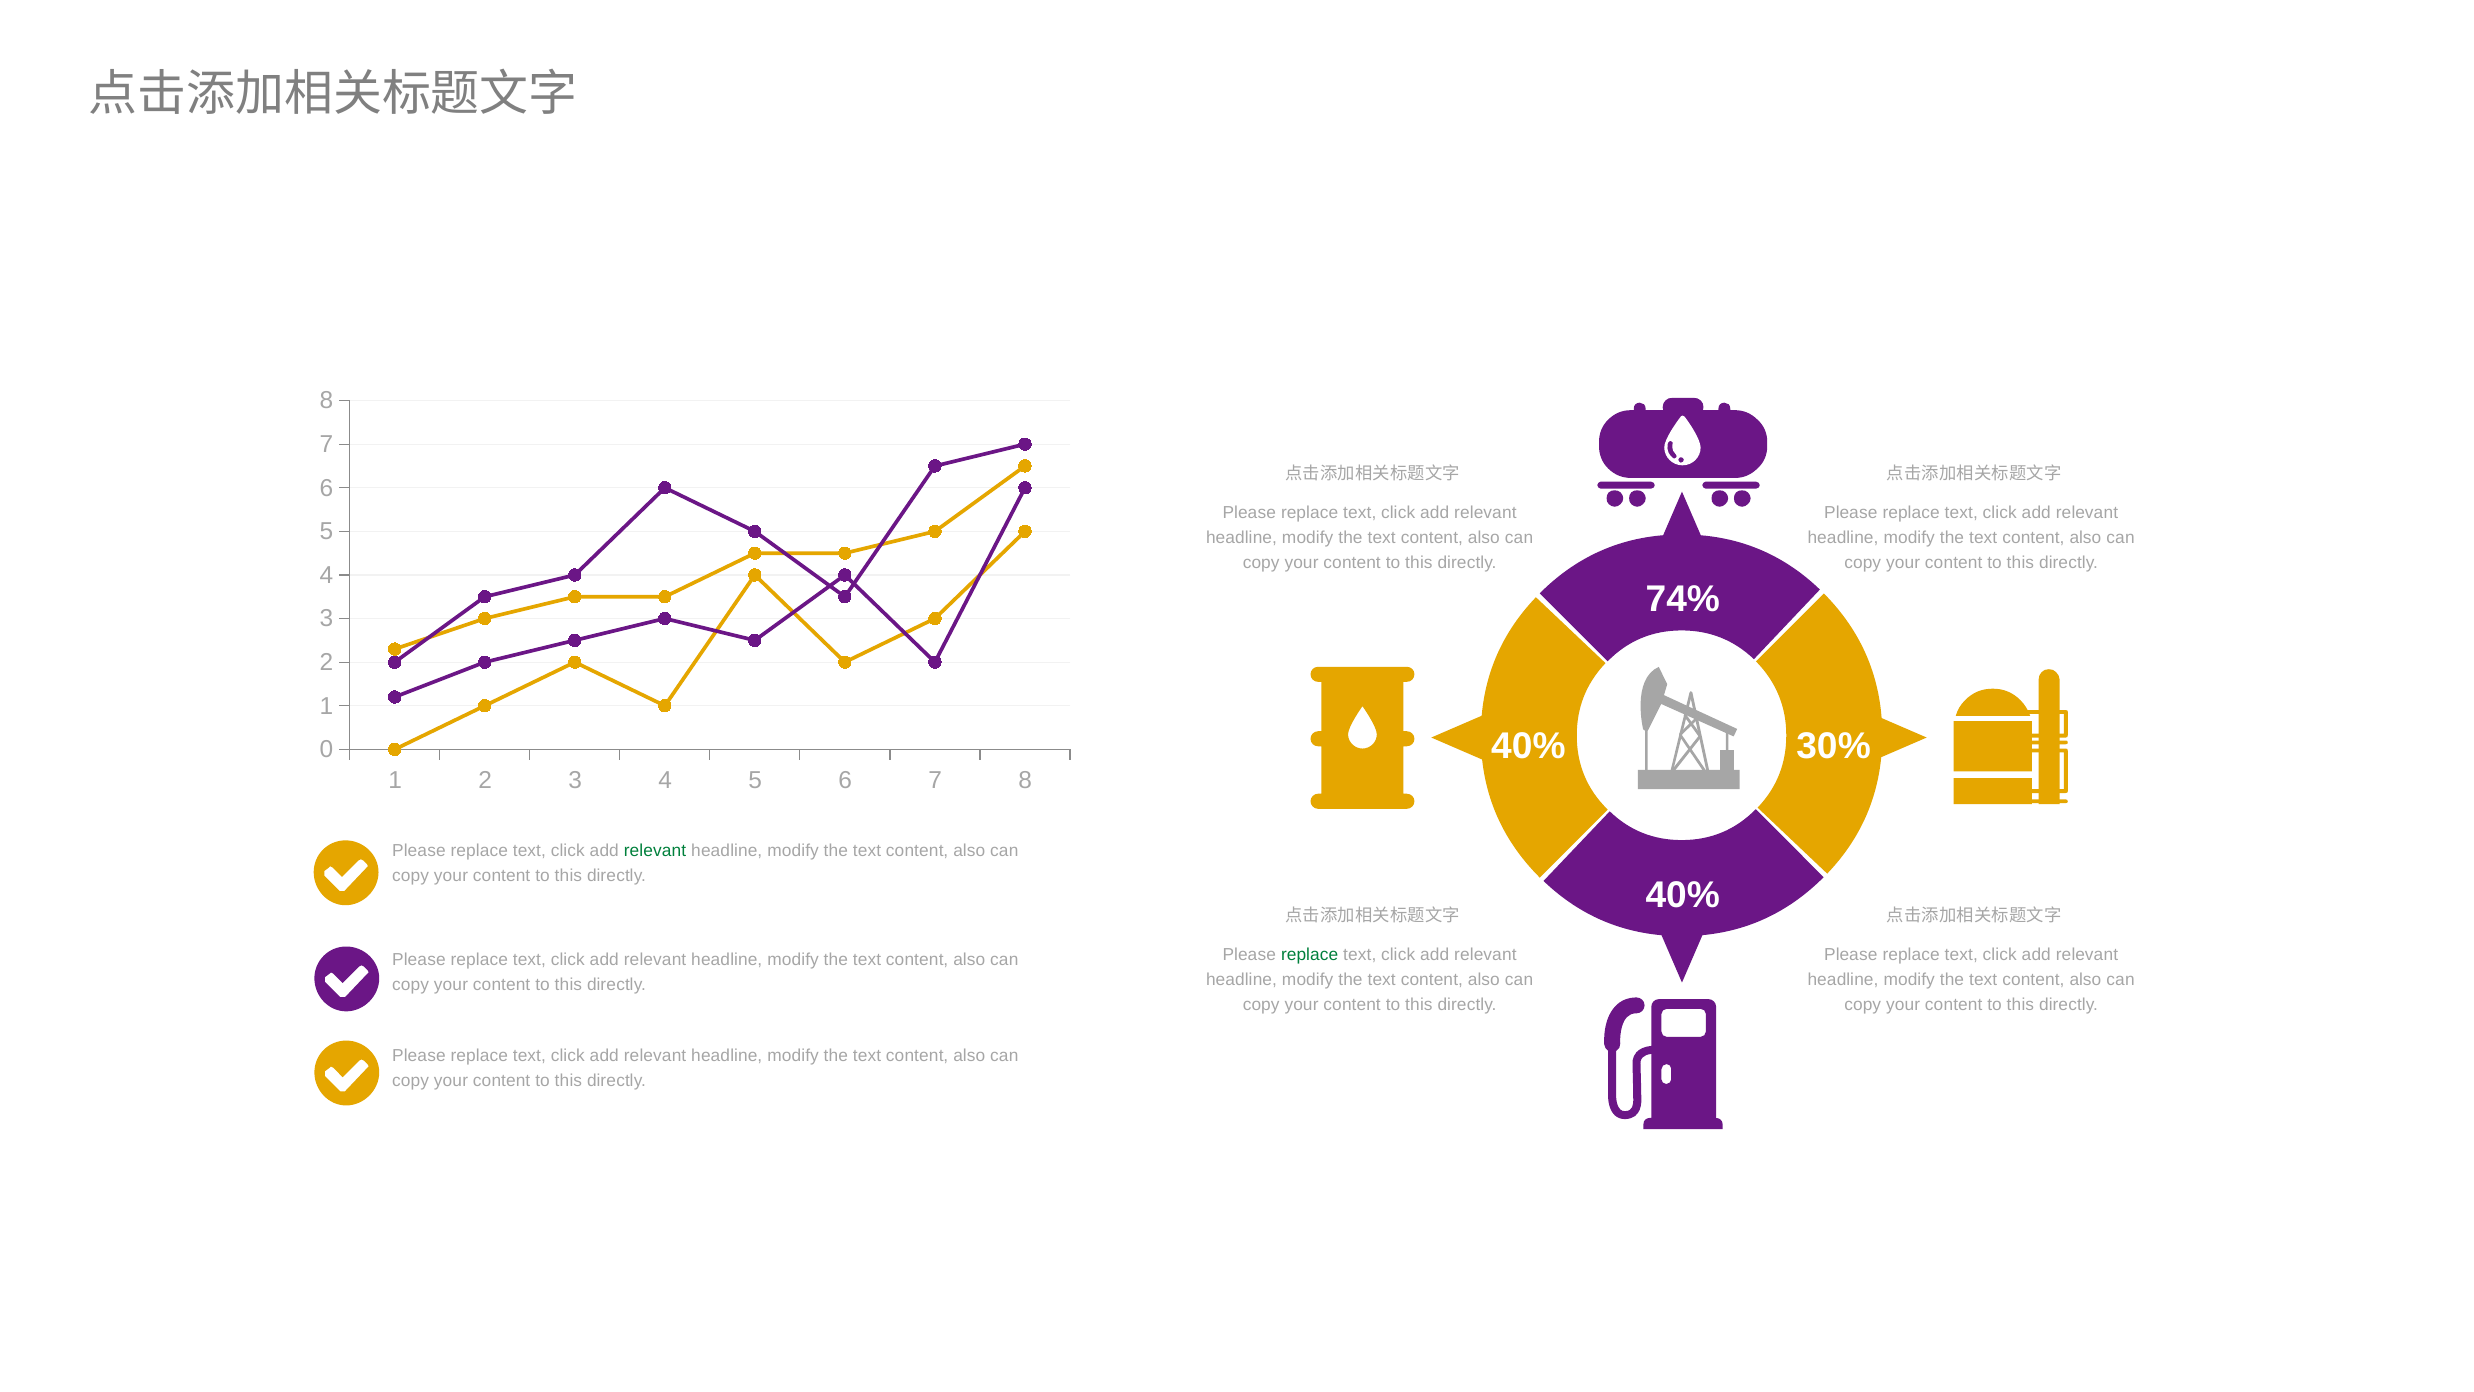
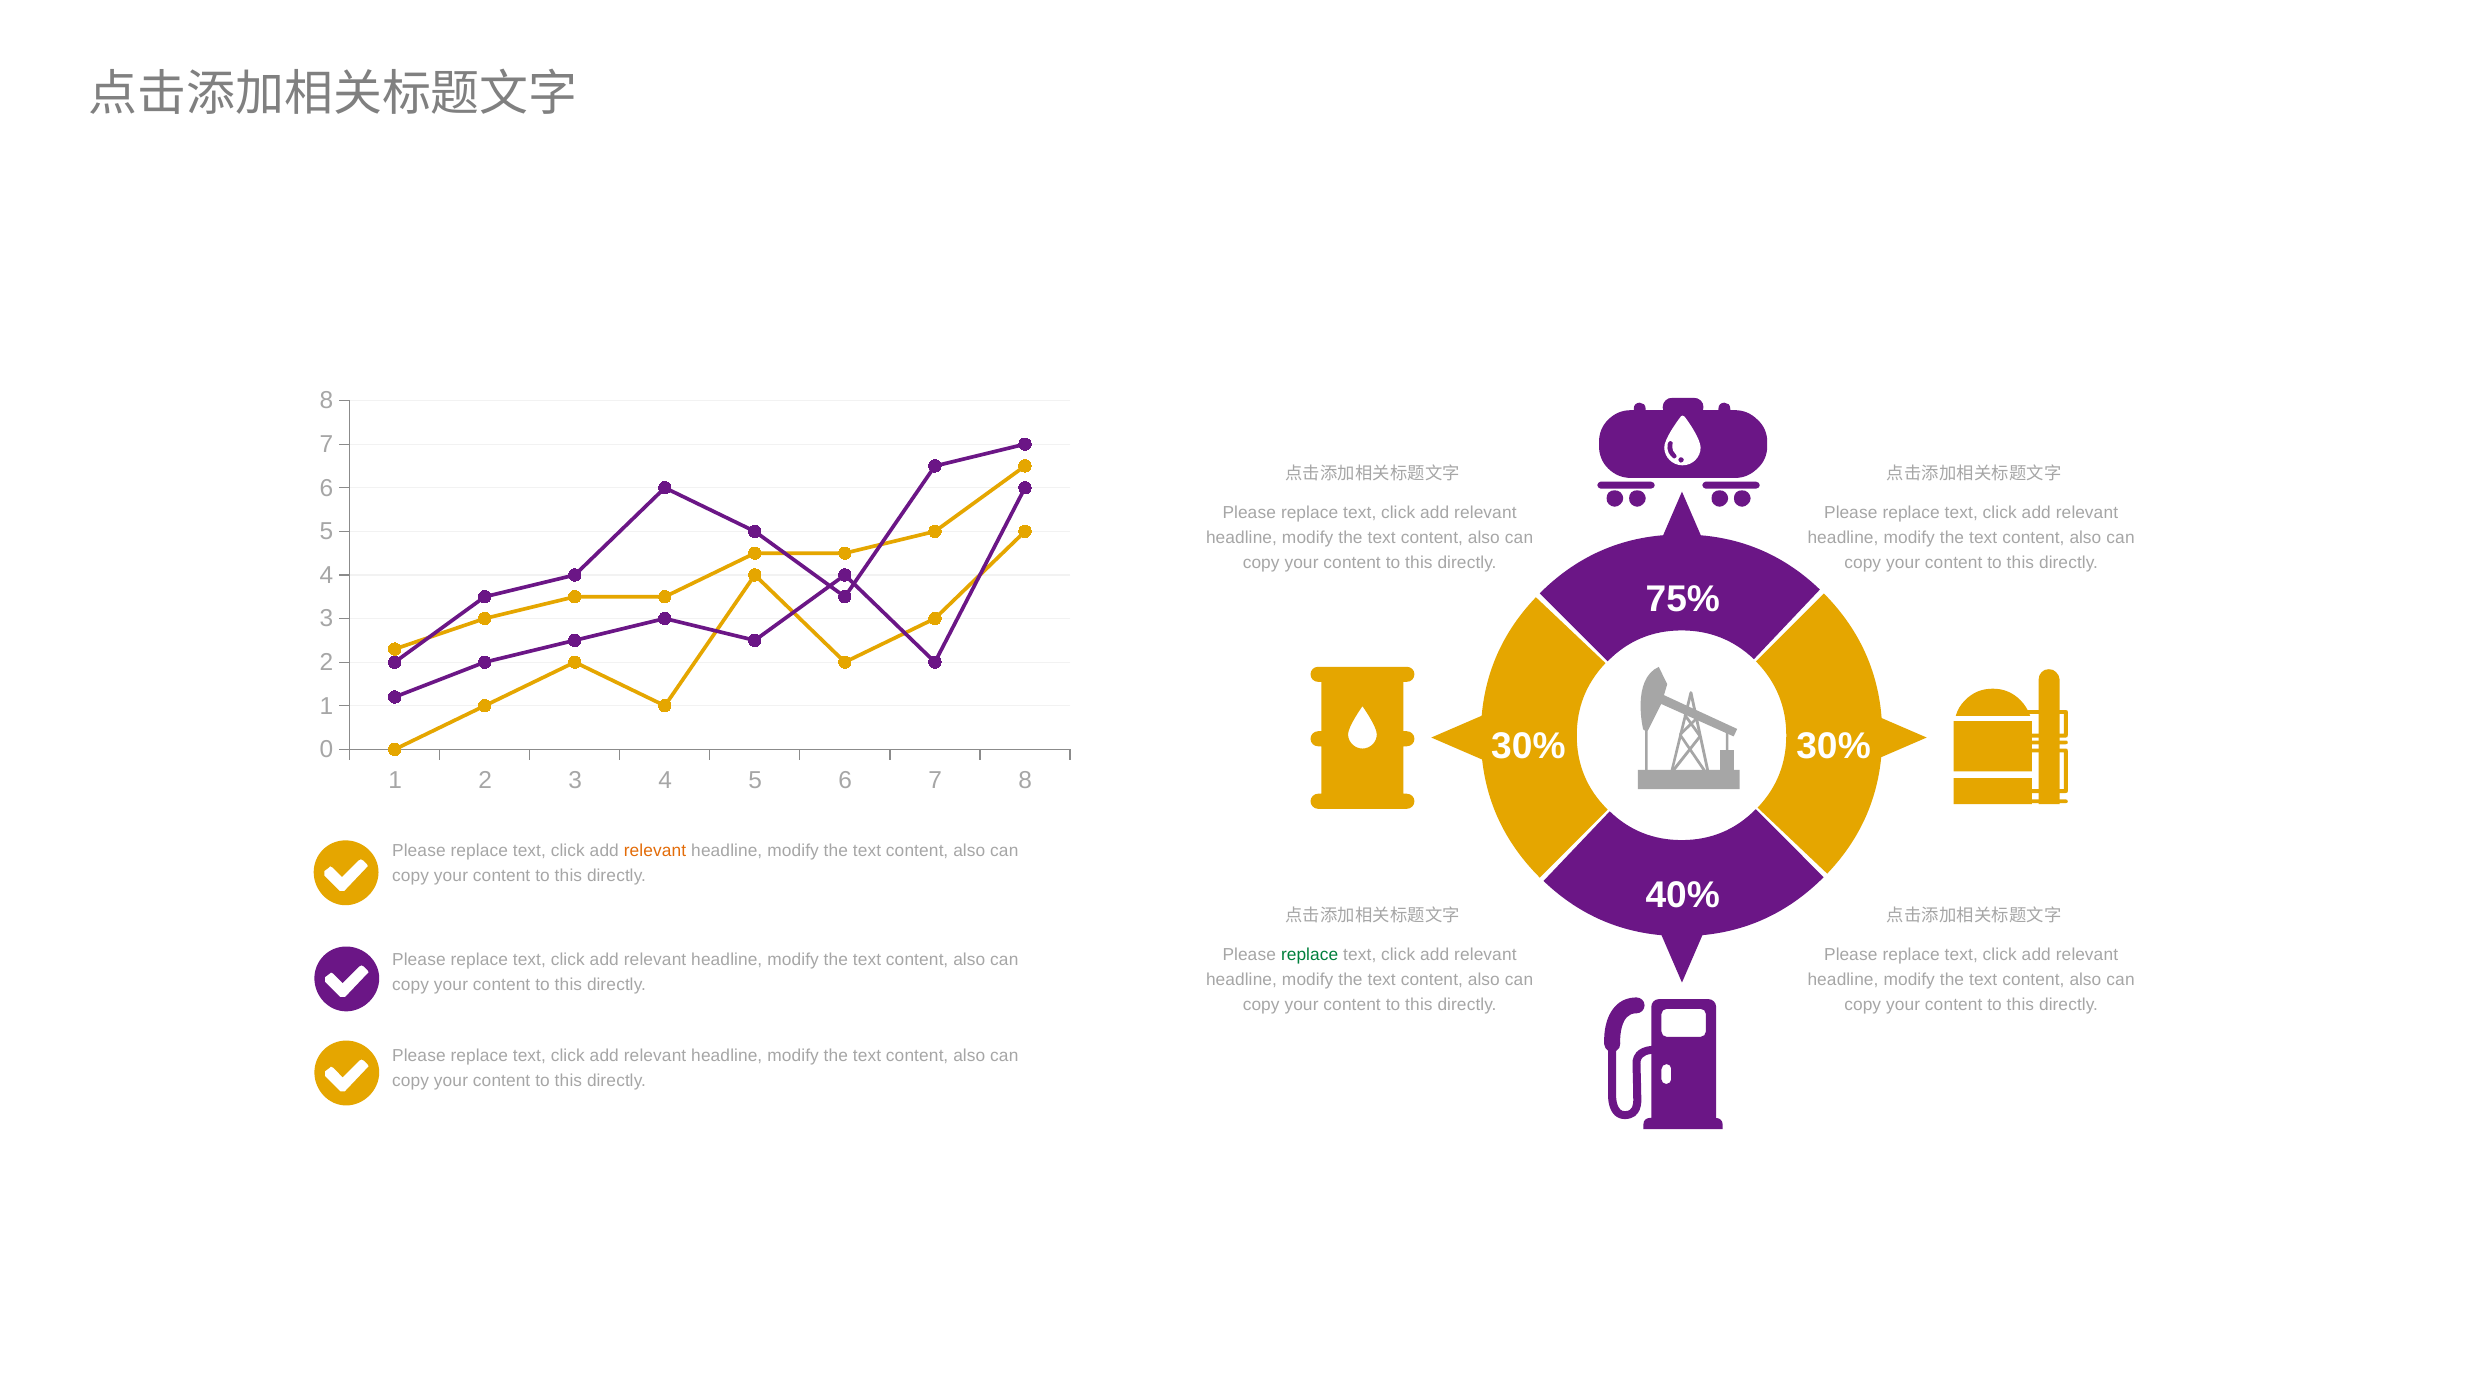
74%: 74% -> 75% (1683, 599)
40%: 40% -> 30% (1528, 746)
relevant colour: green -> orange (655, 851)
